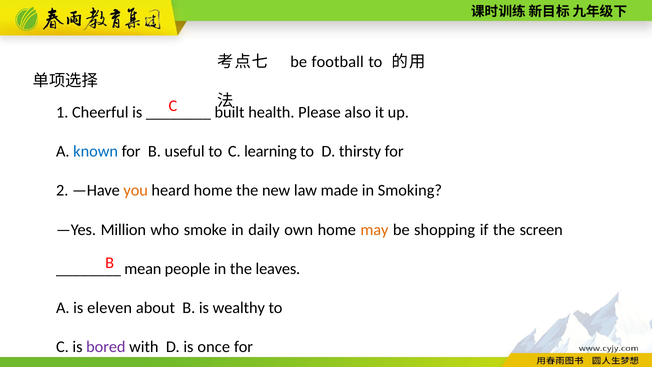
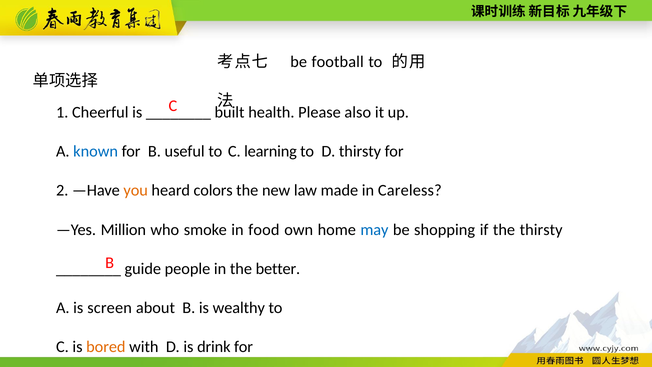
heard home: home -> colors (213, 190)
Smoking: Smoking -> Careless (410, 190)
daily: daily -> food (264, 229)
may colour: orange -> blue (374, 229)
the screen: screen -> thirsty (541, 229)
mean: mean -> guide (143, 269)
leaves: leaves -> better (278, 269)
eleven: eleven -> screen (110, 308)
bored colour: purple -> orange (106, 347)
once: once -> drink (214, 347)
